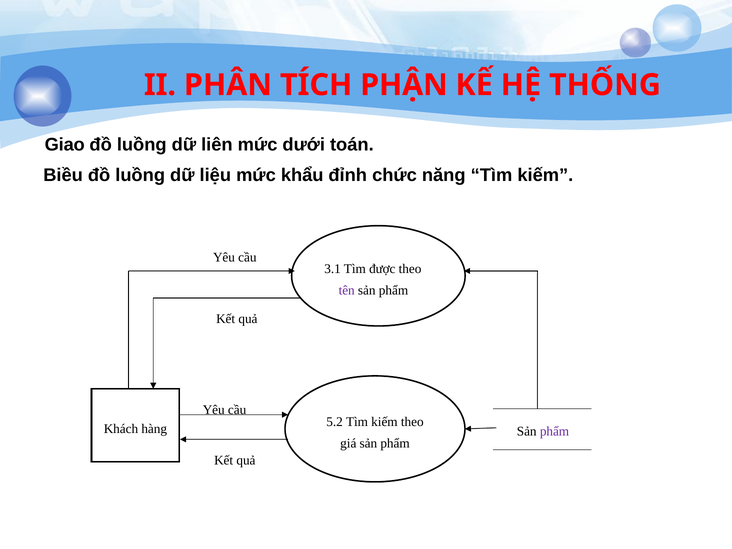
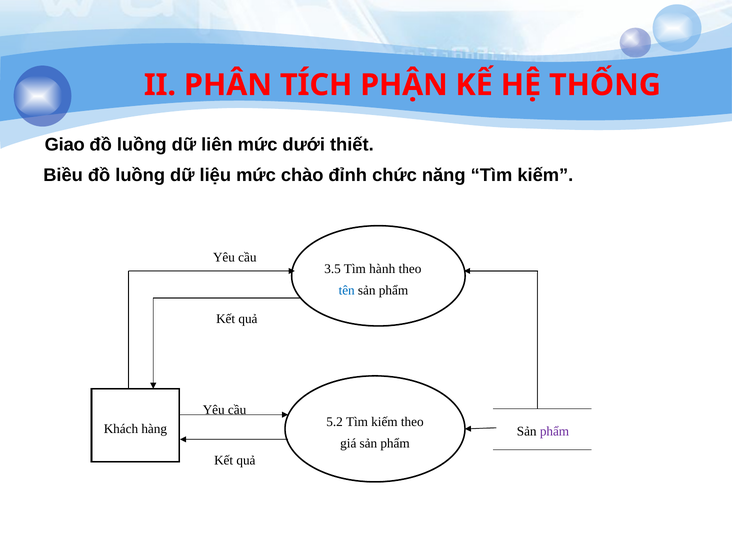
toán: toán -> thiết (352, 144)
khẩu: khẩu -> chào (302, 175)
3.1: 3.1 -> 3.5 (333, 269)
được: được -> hành (382, 269)
tên colour: purple -> blue (347, 290)
